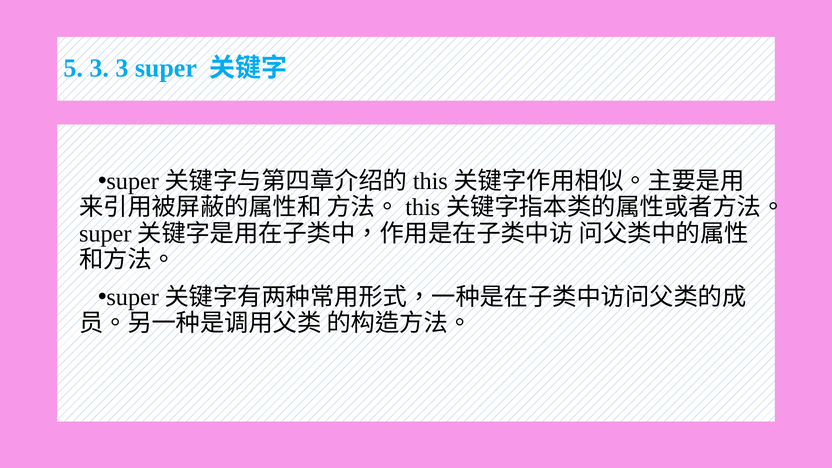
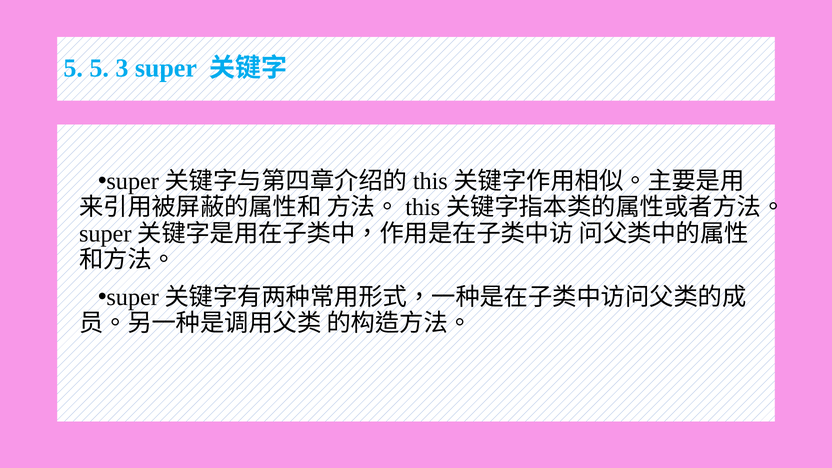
5 3: 3 -> 5 (99, 68)
